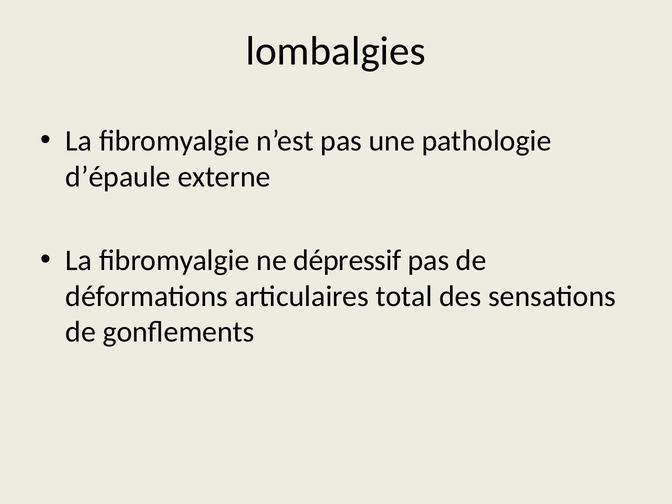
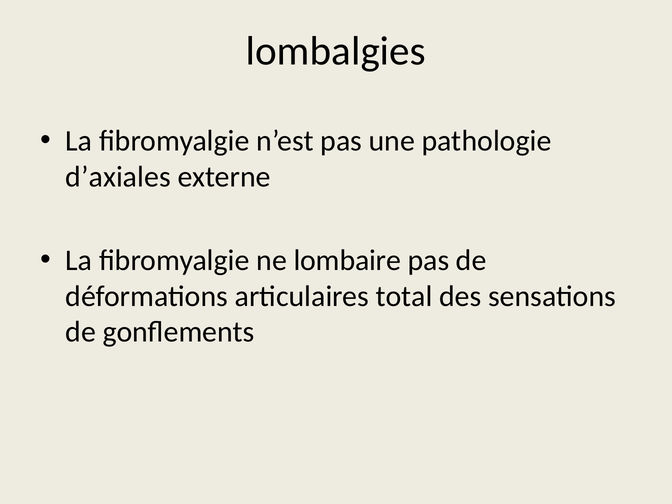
d’épaule: d’épaule -> d’axiales (118, 177)
dépressif: dépressif -> lombaire (347, 260)
